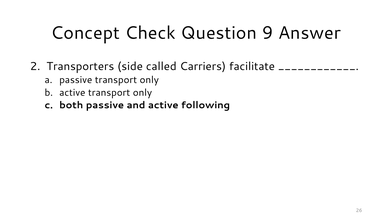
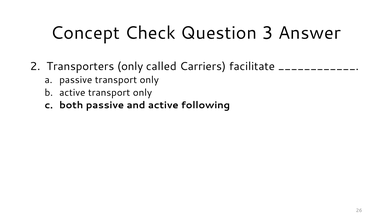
9: 9 -> 3 (267, 33)
Transporters side: side -> only (130, 66)
